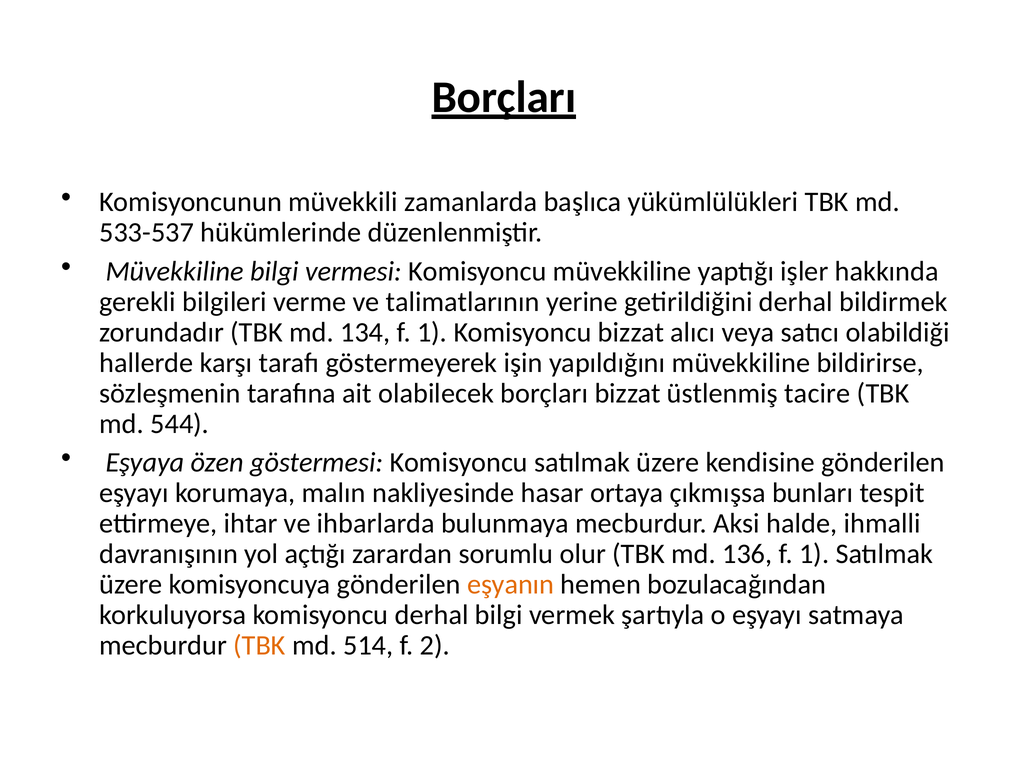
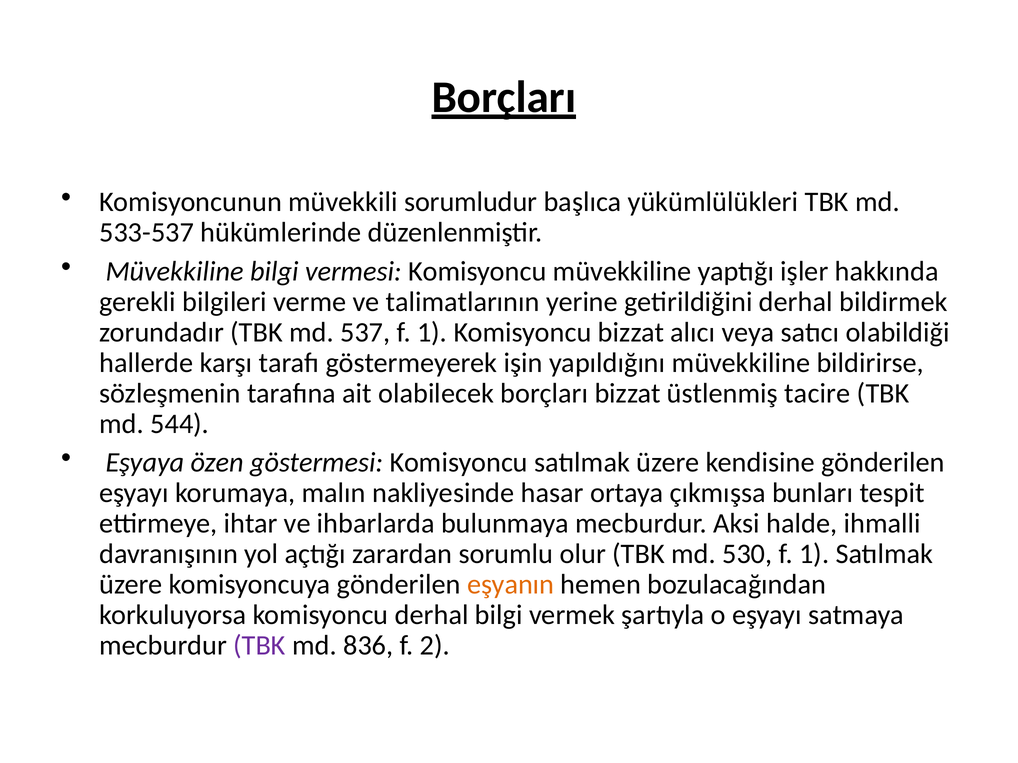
zamanlarda: zamanlarda -> sorumludur (471, 202)
134: 134 -> 537 (365, 332)
136: 136 -> 530 (747, 554)
TBK colour: orange -> purple (259, 646)
514: 514 -> 836 (368, 646)
